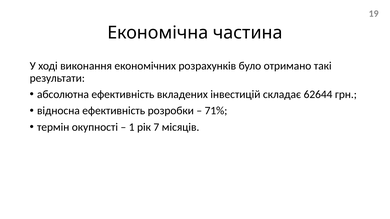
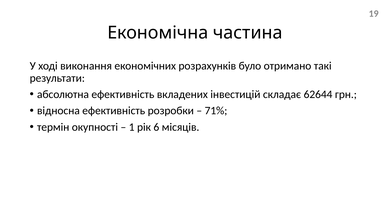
7: 7 -> 6 (156, 127)
